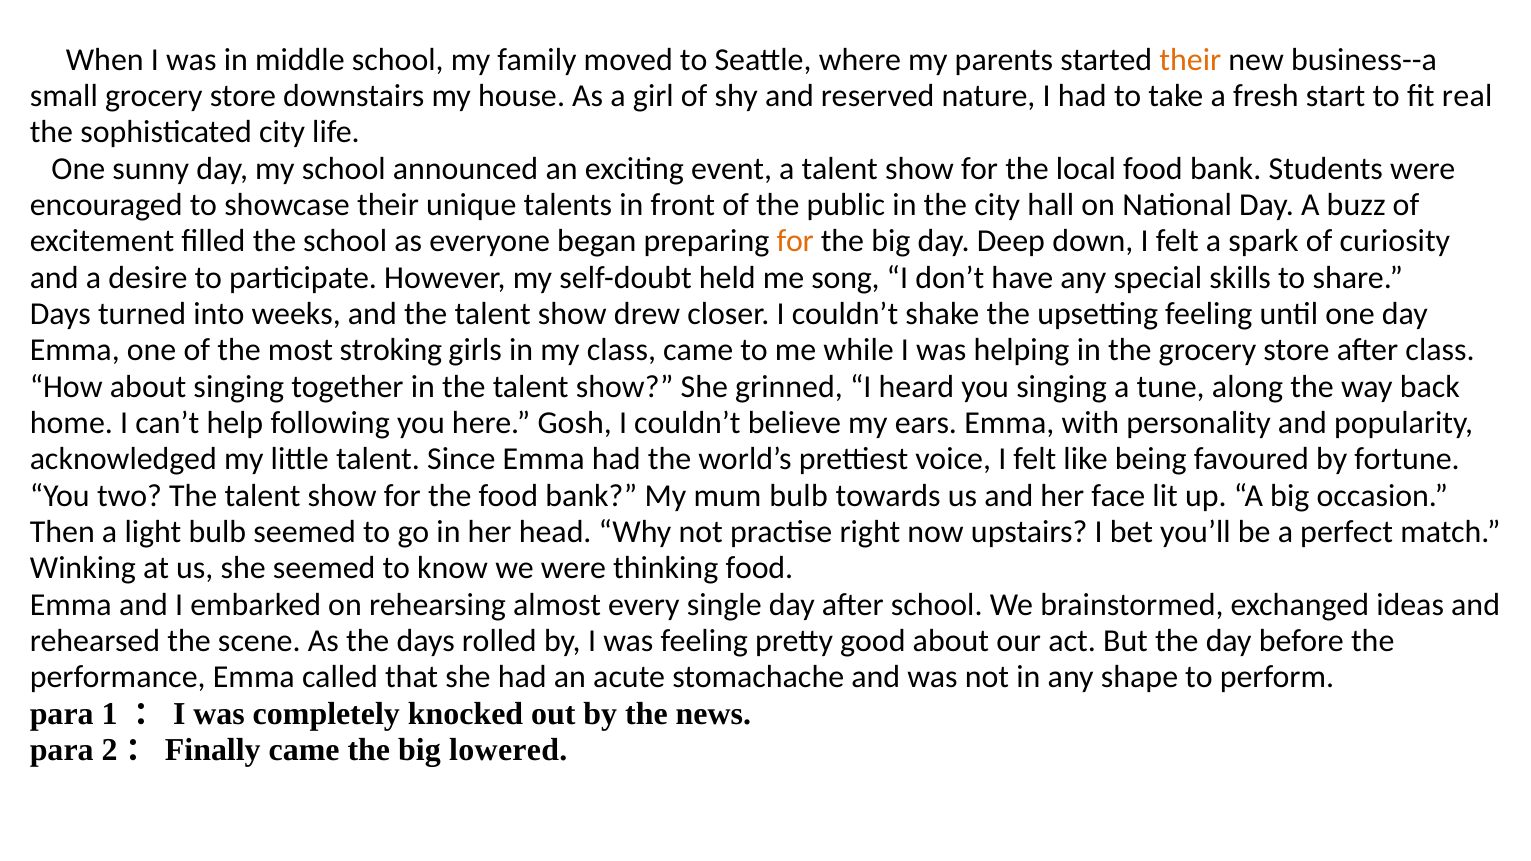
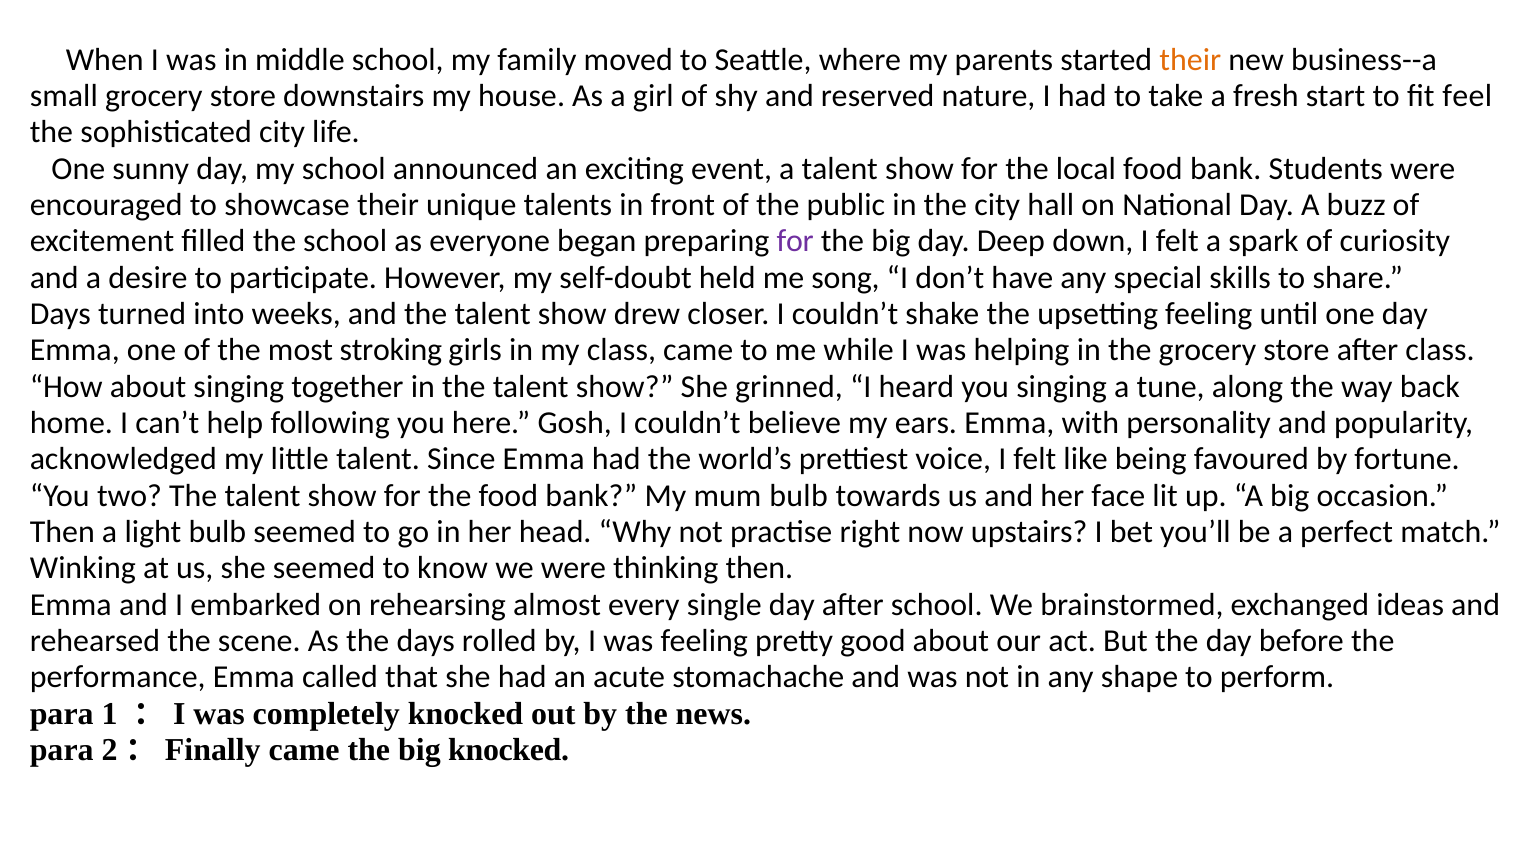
real: real -> feel (1467, 96)
for colour: orange -> purple (795, 241)
thinking food: food -> then (759, 568)
big lowered: lowered -> knocked (509, 750)
